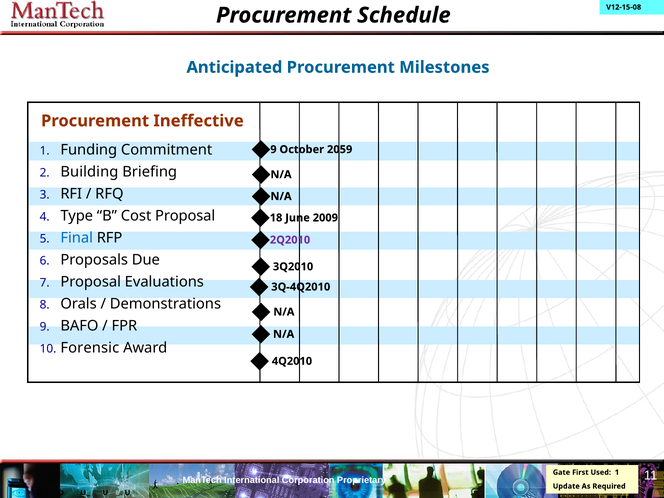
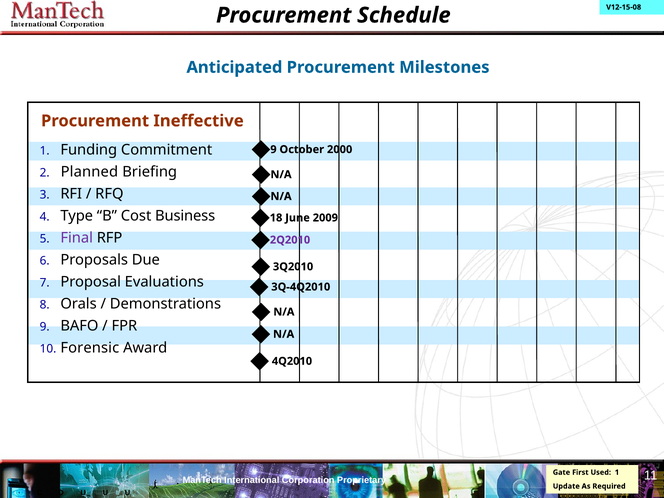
2059: 2059 -> 2000 (340, 149)
Building: Building -> Planned (89, 172)
Cost Proposal: Proposal -> Business (185, 216)
Final colour: blue -> purple (77, 238)
